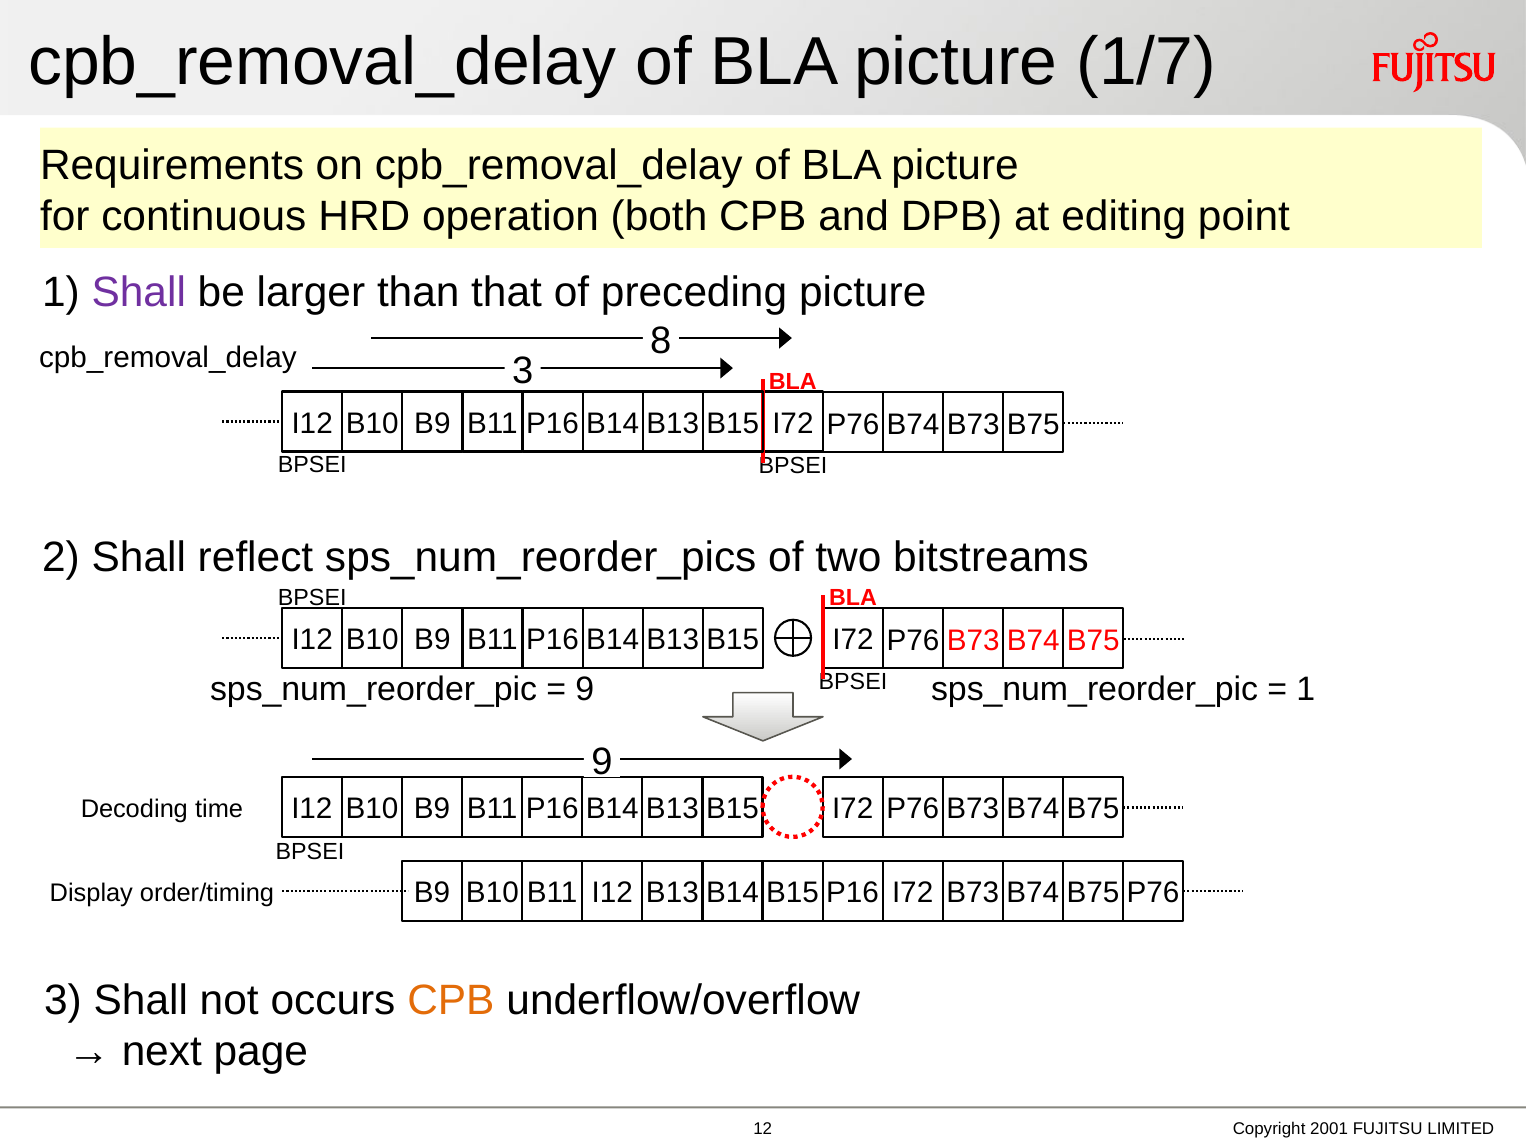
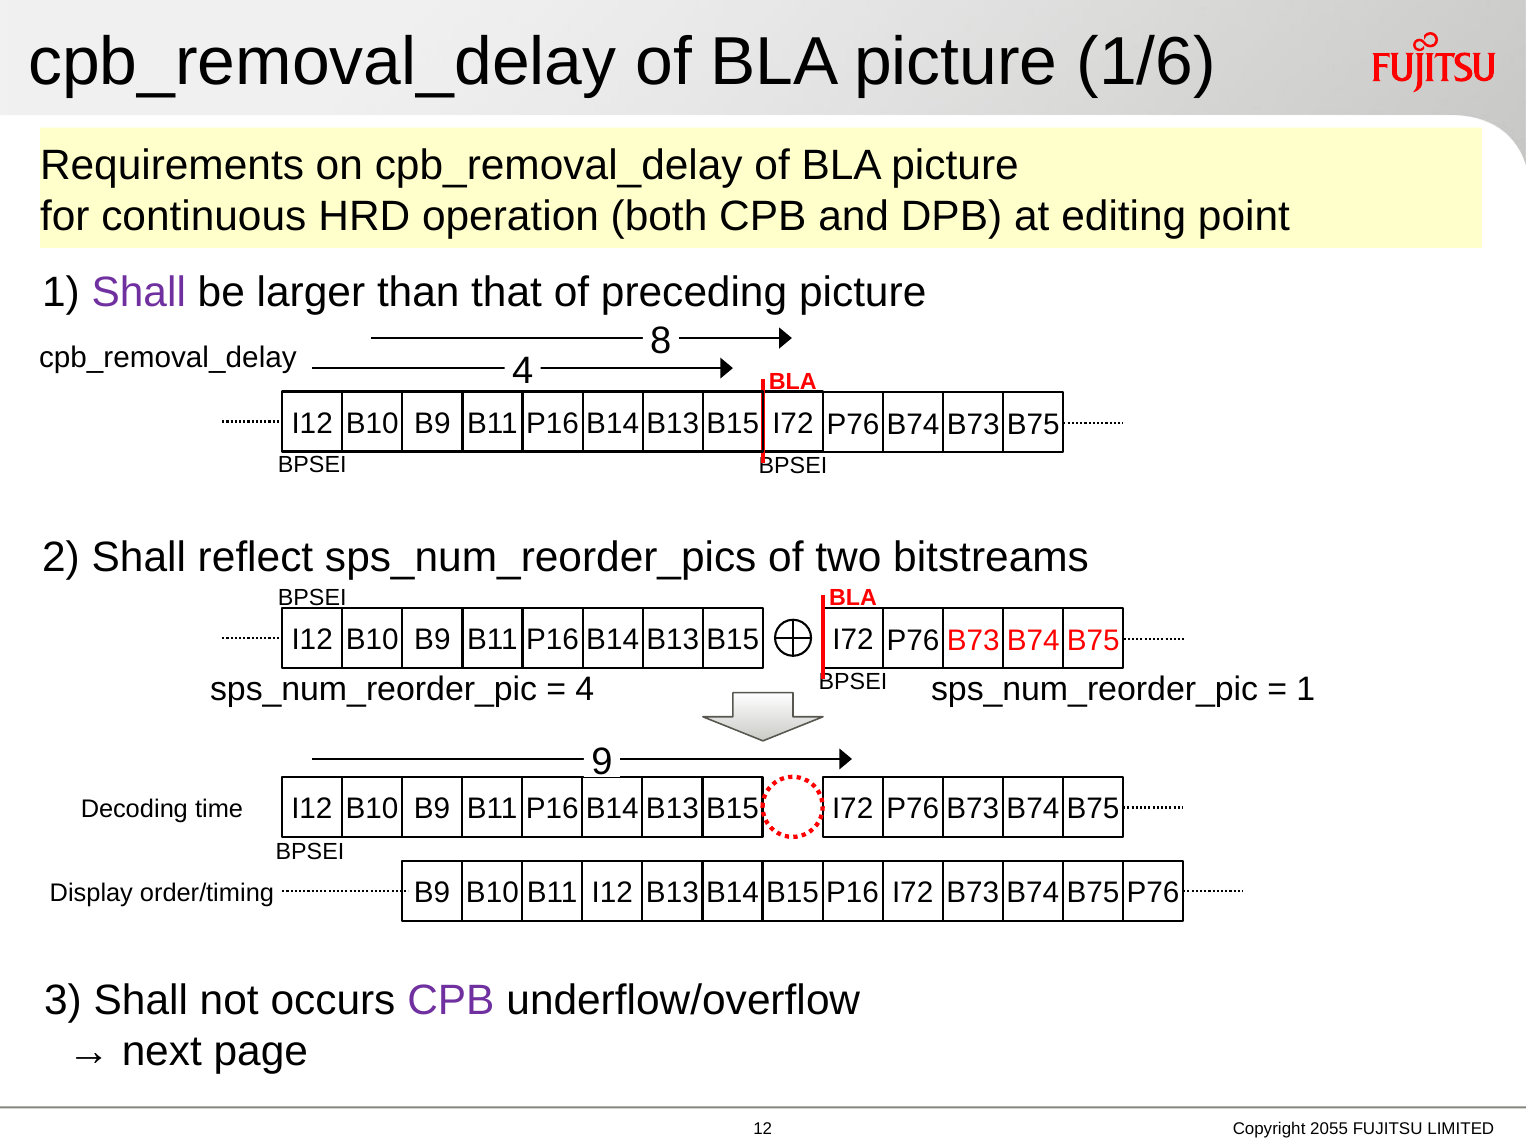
1/7: 1/7 -> 1/6 (1146, 62)
cpb_removal_delay 3: 3 -> 4 (523, 371)
9: 9 -> 4 (585, 689)
CPB colour: orange -> purple (451, 1000)
2001: 2001 -> 2055 (1329, 1128)
